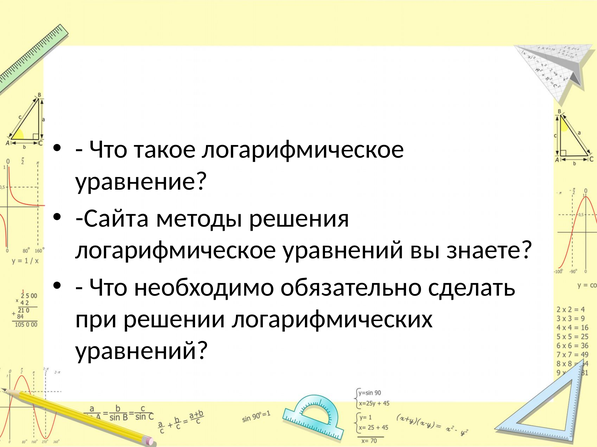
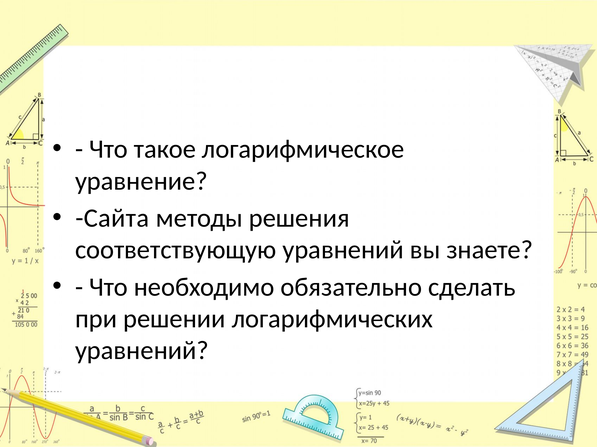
логарифмическое: логарифмическое -> соответствующую (176, 250)
